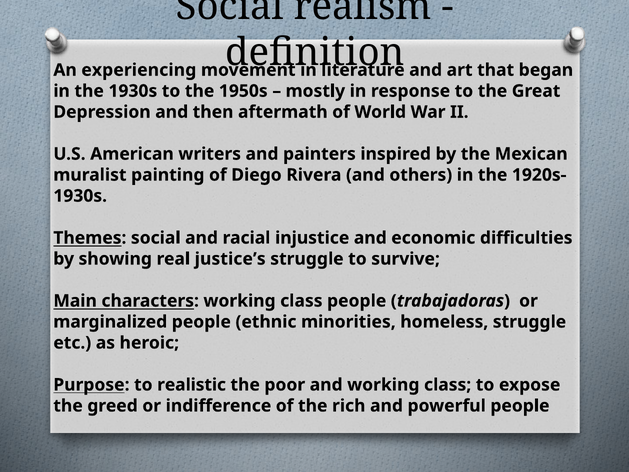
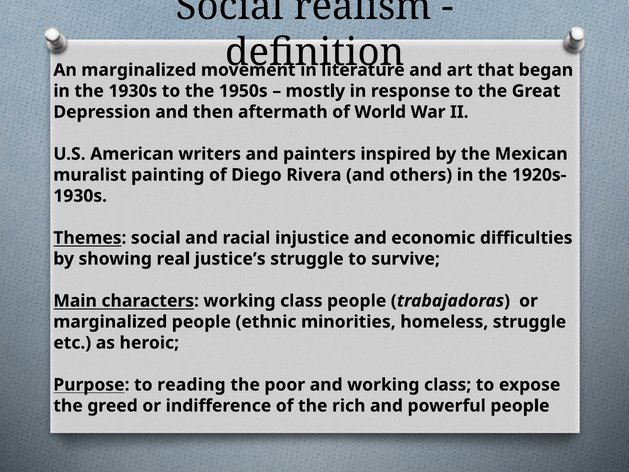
An experiencing: experiencing -> marginalized (139, 70)
realistic: realistic -> reading (191, 385)
